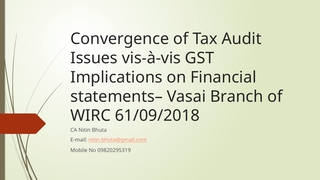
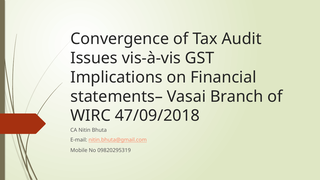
61/09/2018: 61/09/2018 -> 47/09/2018 (157, 116)
